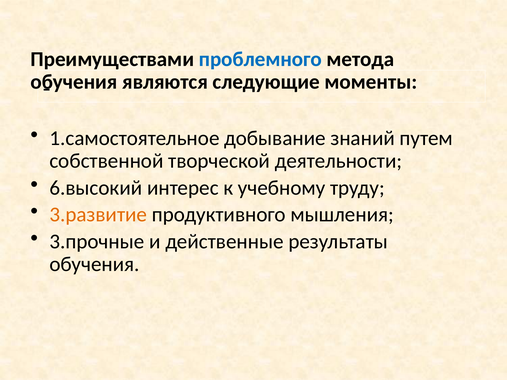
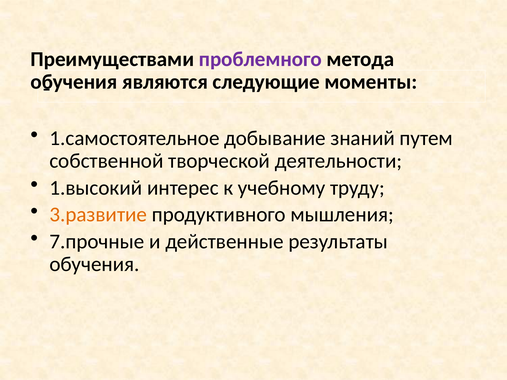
проблемного colour: blue -> purple (260, 59)
6.высокий: 6.высокий -> 1.высокий (96, 188)
3.прочные: 3.прочные -> 7.прочные (97, 242)
